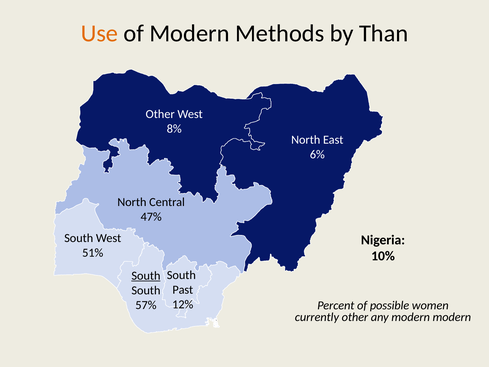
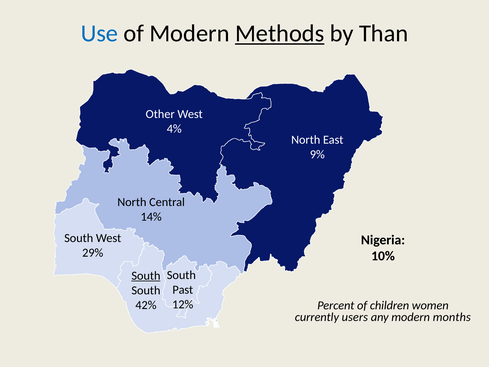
Use colour: orange -> blue (99, 33)
Methods underline: none -> present (280, 33)
8%: 8% -> 4% (174, 129)
6%: 6% -> 9% (317, 154)
47%: 47% -> 14% (151, 217)
51%: 51% -> 29% (93, 253)
57%: 57% -> 42% (146, 305)
possible: possible -> children (390, 305)
currently other: other -> users (355, 317)
modern modern: modern -> months (452, 317)
